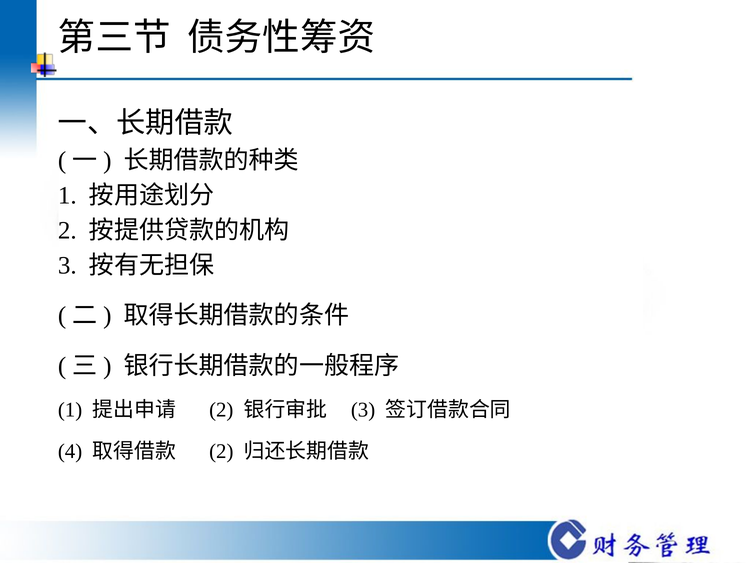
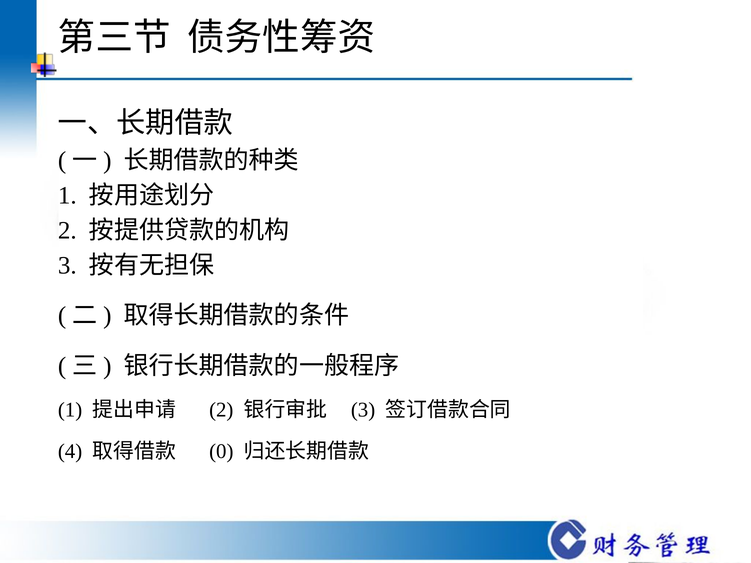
2: 2 -> 0 (221, 452)
